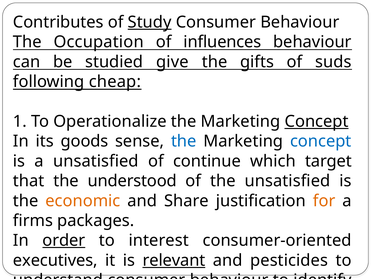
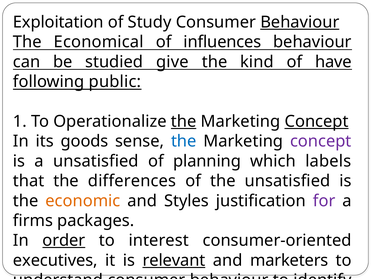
Contributes: Contributes -> Exploitation (58, 22)
Study underline: present -> none (150, 22)
Behaviour underline: none -> present (300, 22)
Occupation: Occupation -> Economical (99, 42)
gifts: gifts -> kind (257, 62)
suds: suds -> have (333, 62)
cheap: cheap -> public (115, 82)
the underline: none -> present (184, 121)
concept colour: blue -> purple (321, 141)
continue: continue -> planning (207, 161)
target: target -> labels (328, 161)
understood: understood -> differences (132, 180)
Share: Share -> Styles (186, 200)
for colour: orange -> purple (324, 200)
pesticides: pesticides -> marketers (289, 260)
